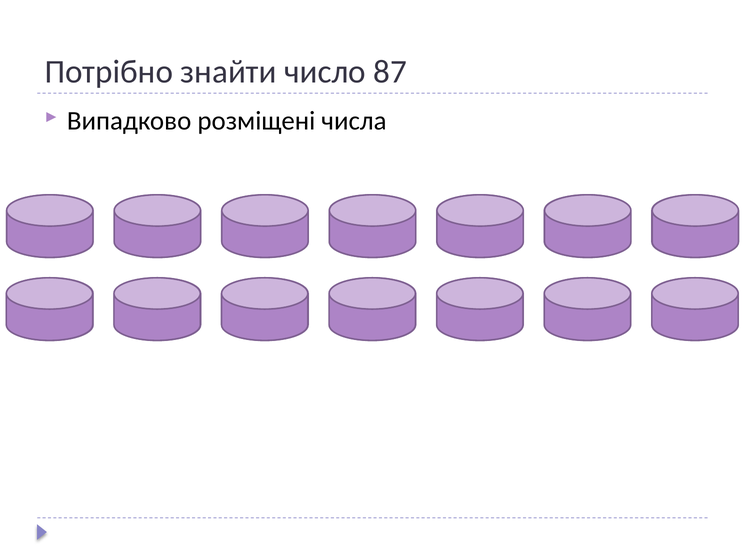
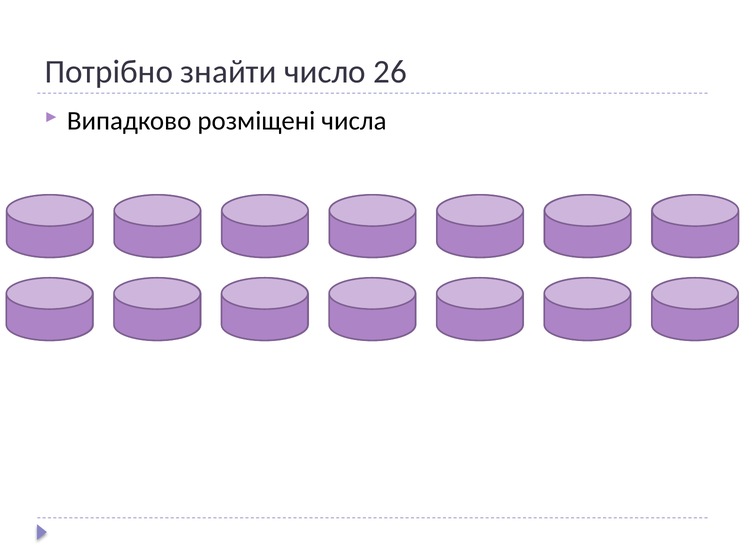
87: 87 -> 26 (390, 72)
